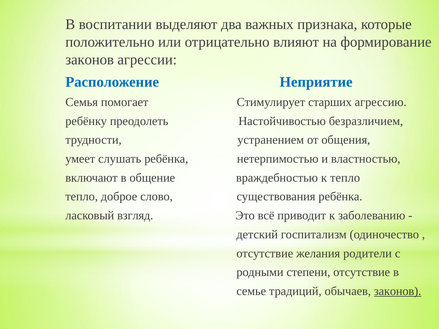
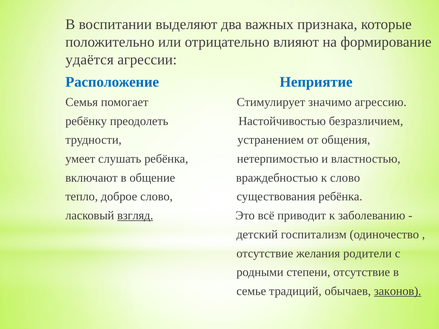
законов: законов -> удаётся (90, 60)
старших: старших -> значимо (330, 102)
к тепло: тепло -> слово (345, 178)
взгляд underline: none -> present (135, 216)
